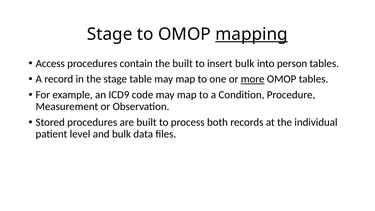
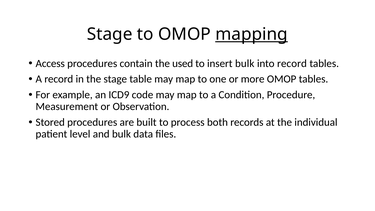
the built: built -> used (183, 63)
into person: person -> record (292, 63)
more underline: present -> none (253, 79)
